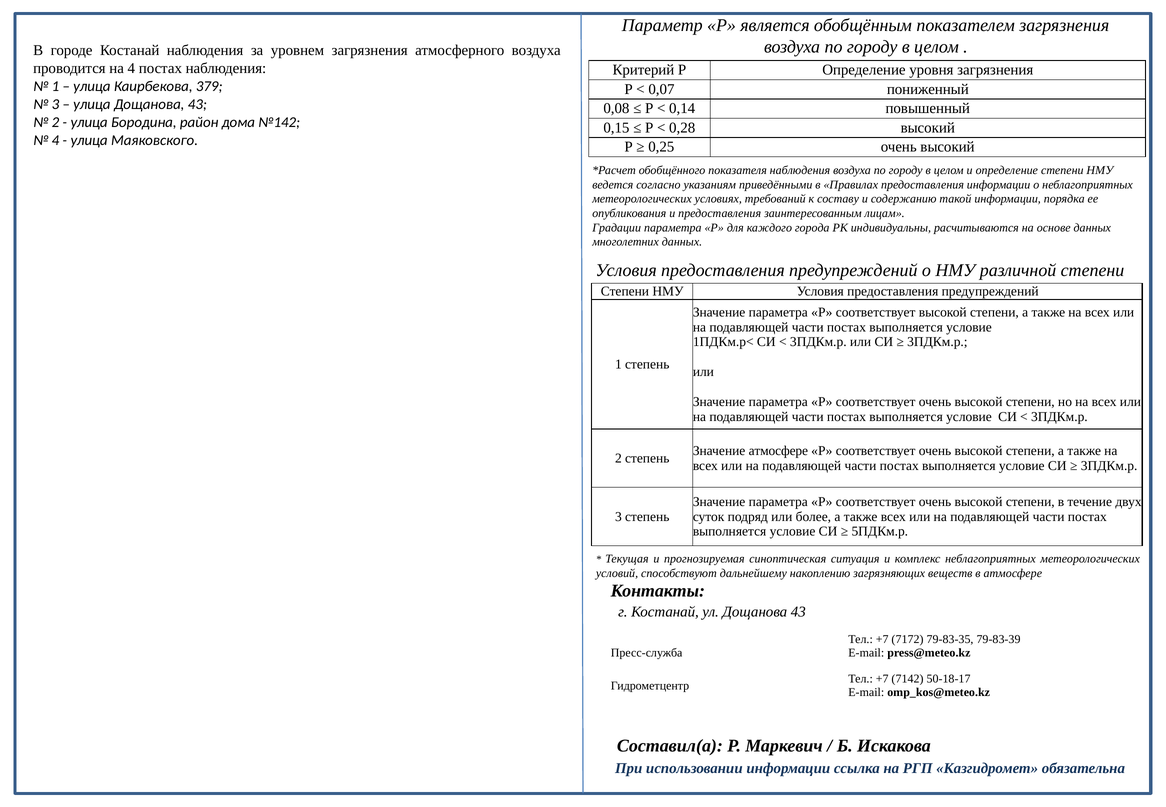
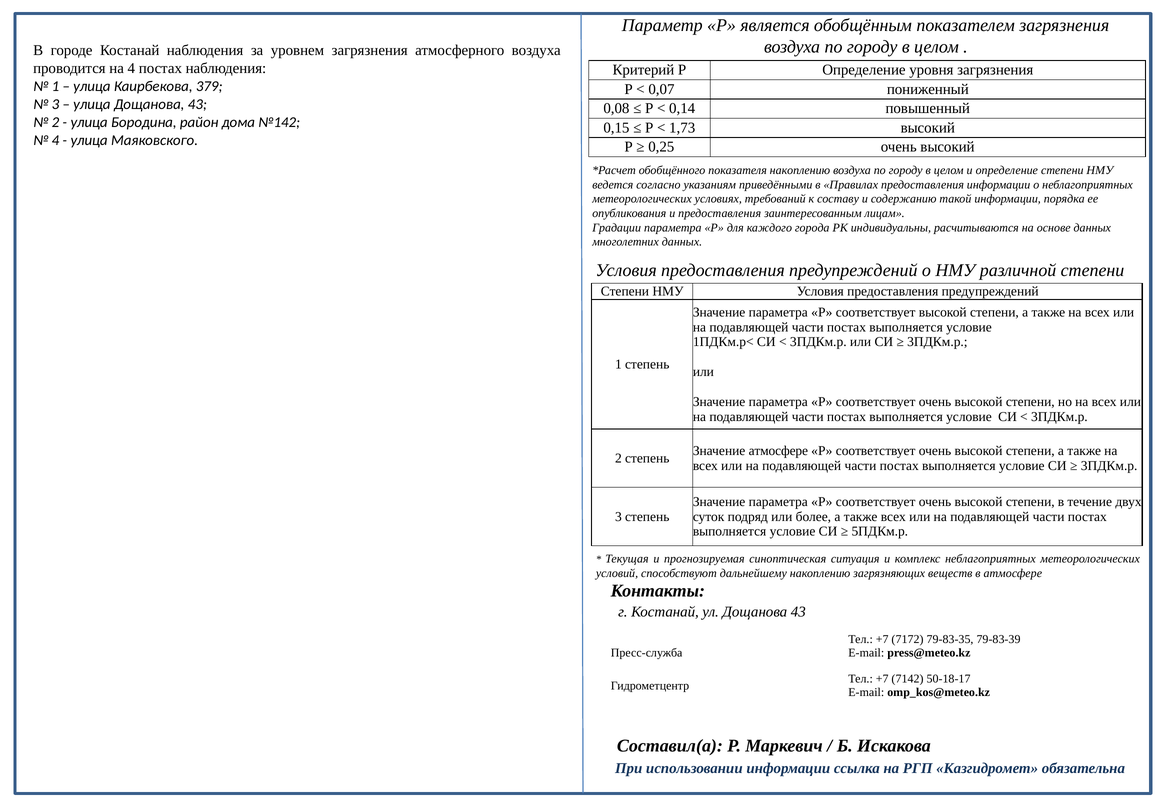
0,28: 0,28 -> 1,73 (682, 128)
показателя наблюдения: наблюдения -> накоплению (800, 170)
